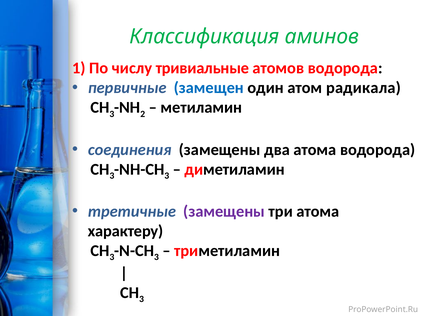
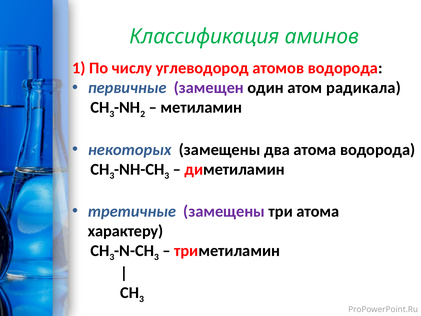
тривиальные: тривиальные -> углеводород (202, 68)
замещен colour: blue -> purple (209, 88)
соединения: соединения -> некоторых (130, 150)
